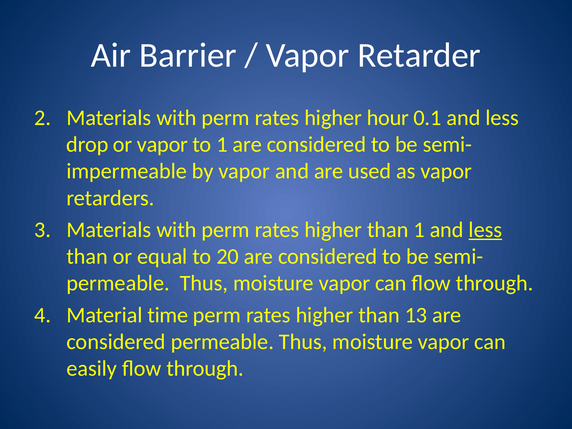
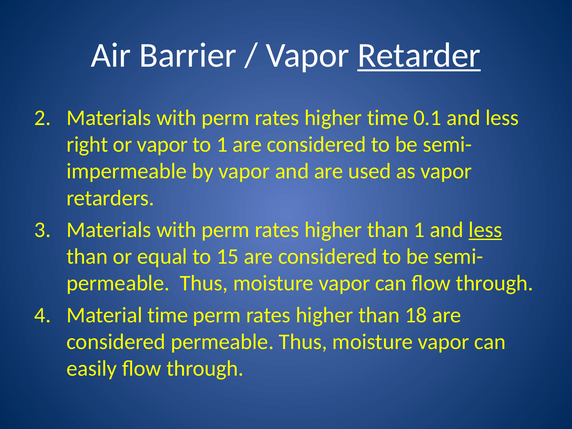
Retarder underline: none -> present (419, 55)
higher hour: hour -> time (388, 118)
drop: drop -> right (87, 145)
20: 20 -> 15 (228, 256)
13: 13 -> 18 (416, 315)
